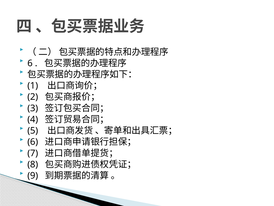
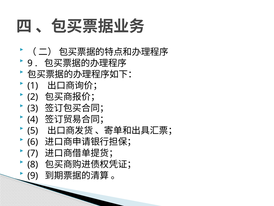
6: 6 -> 9 (30, 63)
